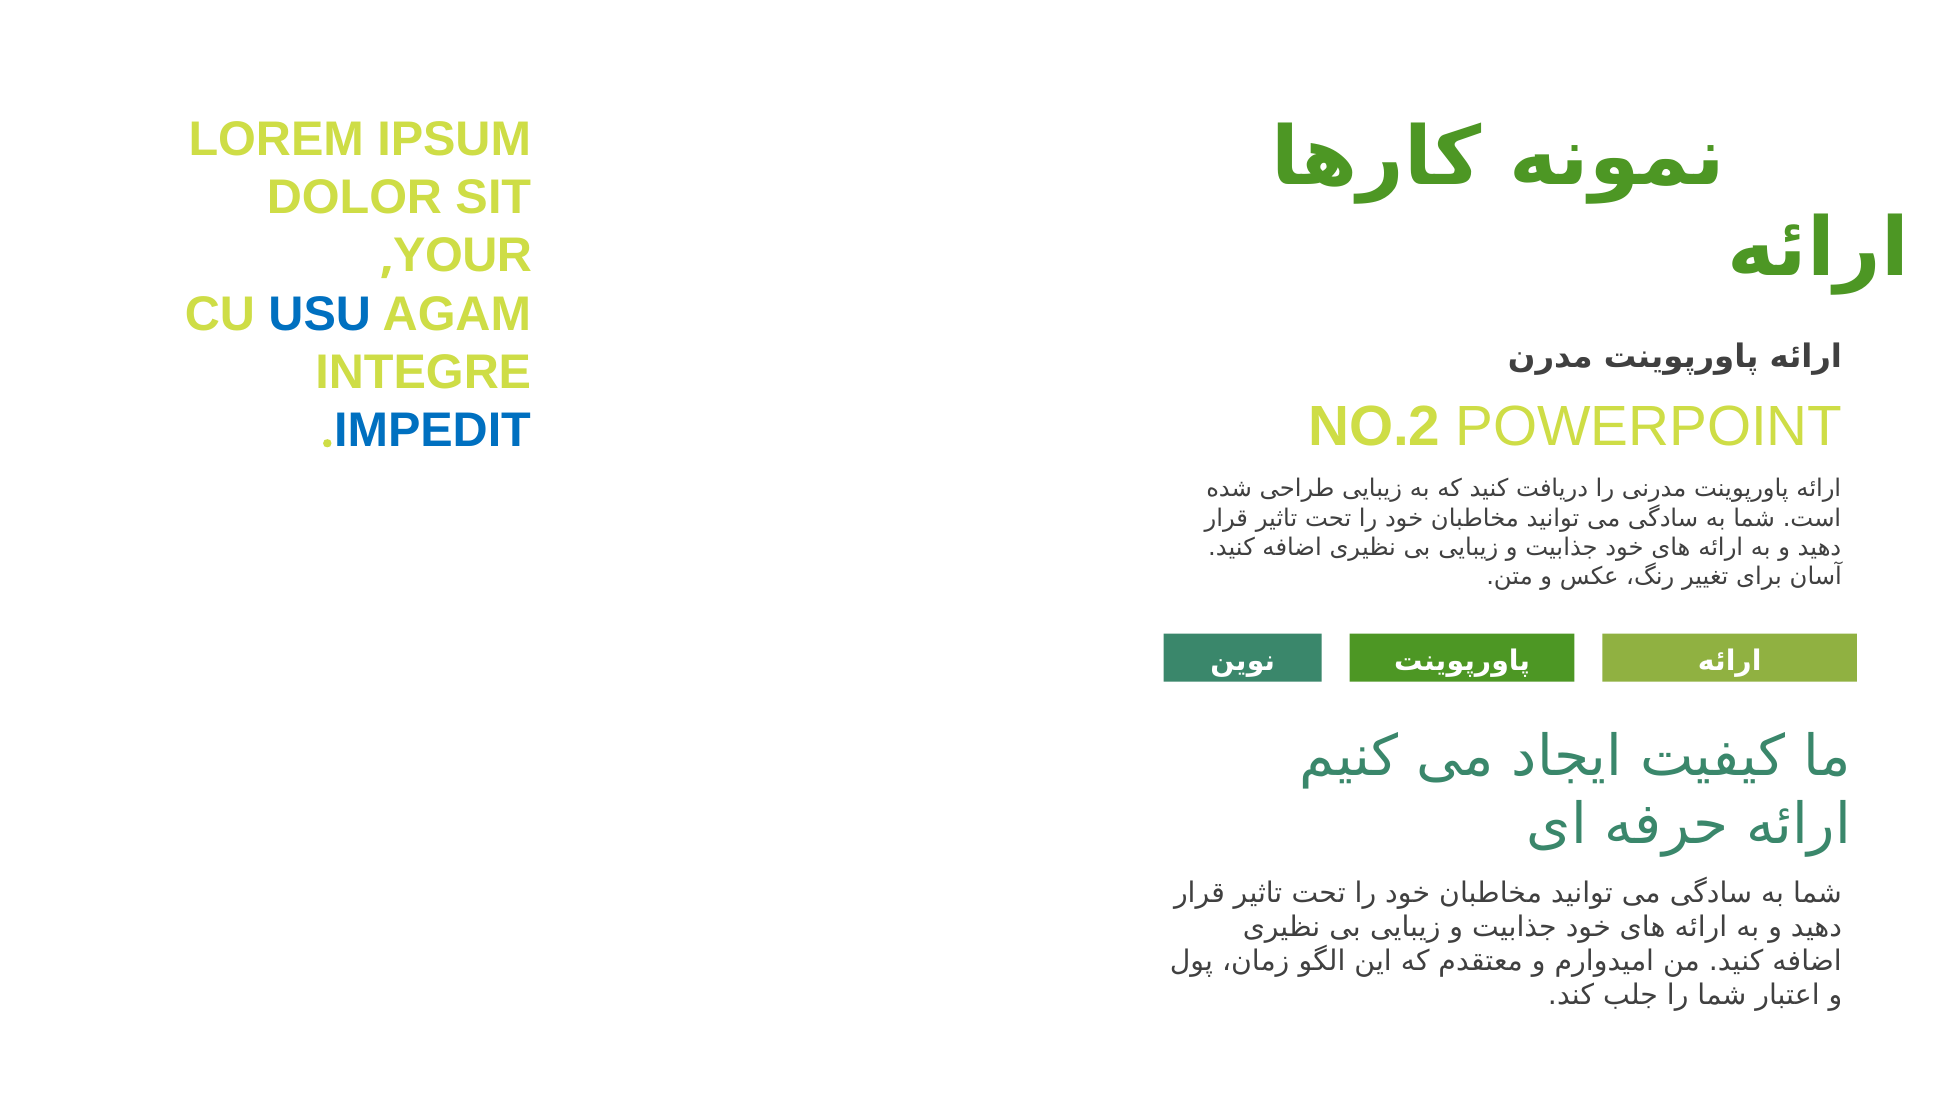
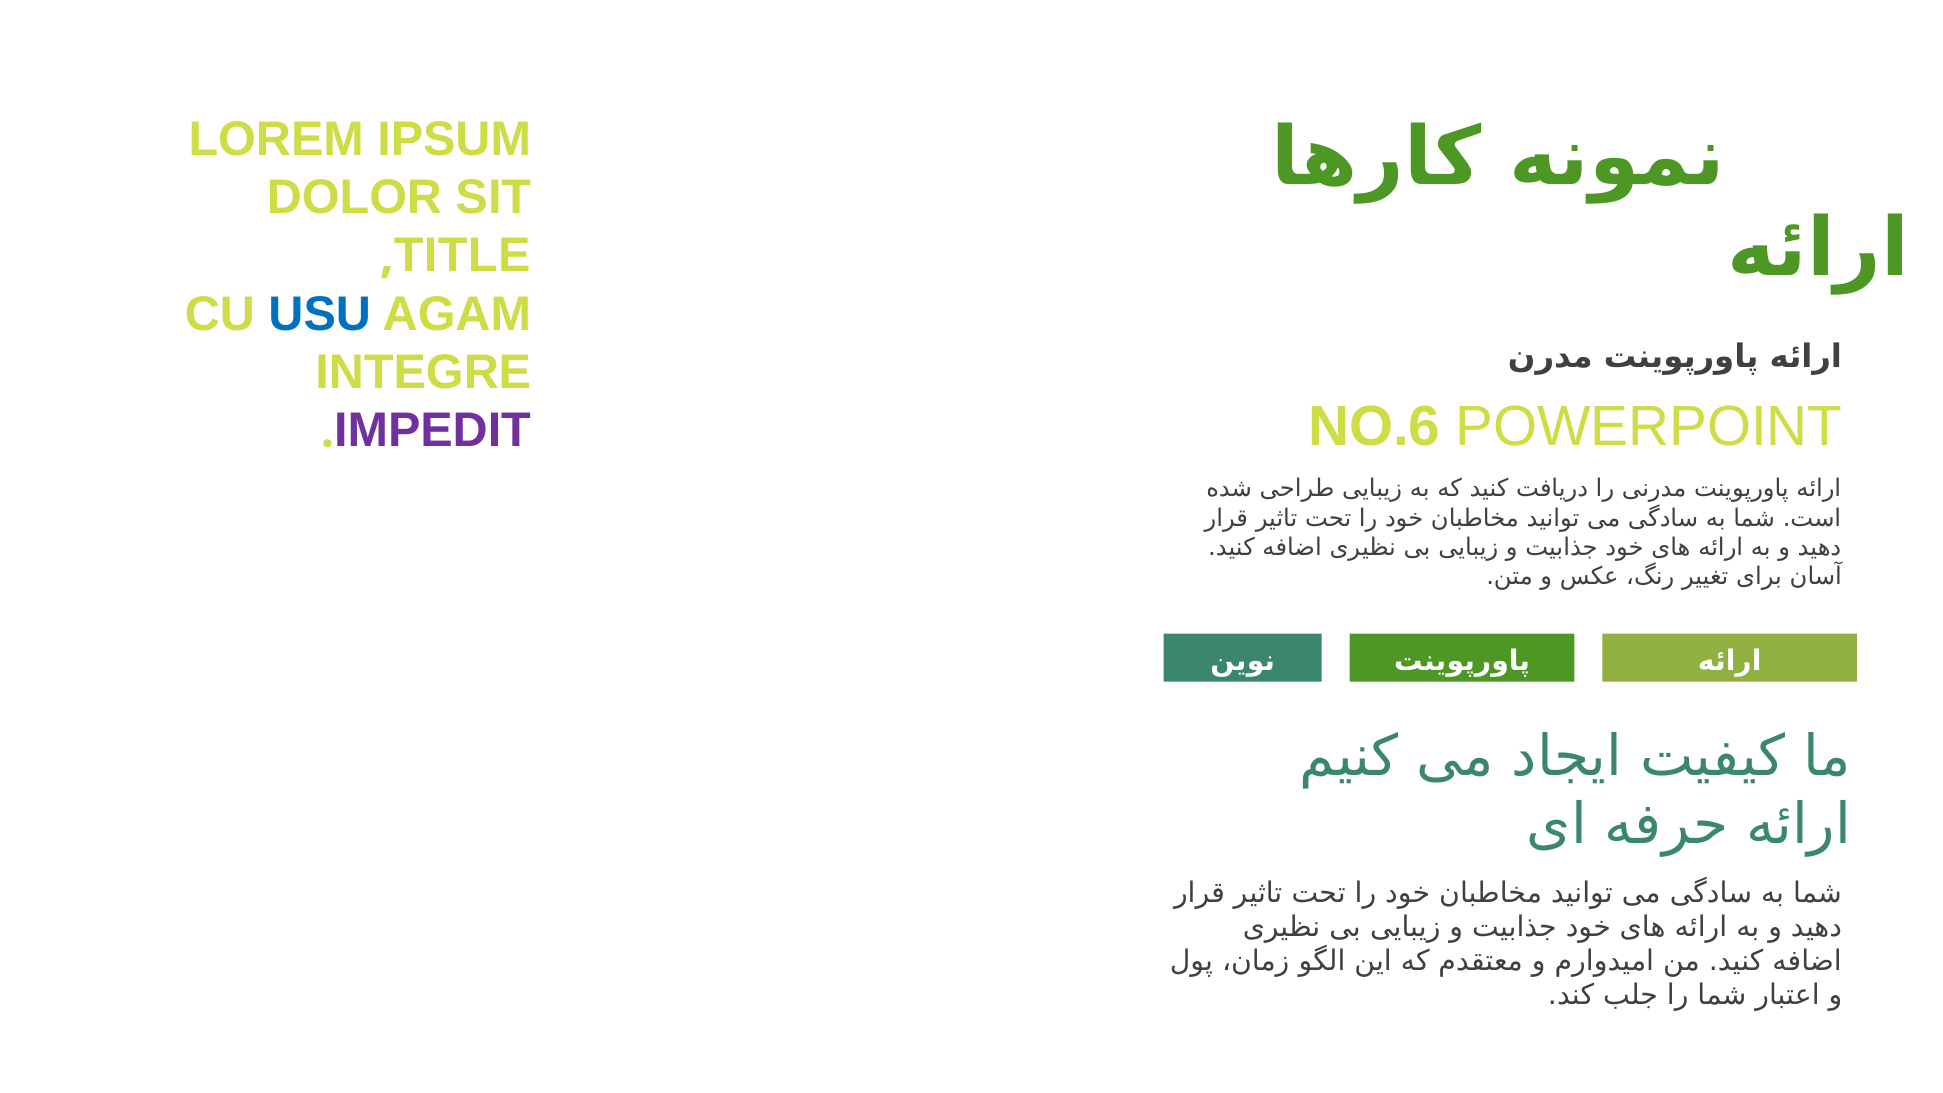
YOUR: YOUR -> TITLE (462, 256)
NO.2: NO.2 -> NO.6 (1374, 427)
IMPEDIT colour: blue -> purple (432, 431)
